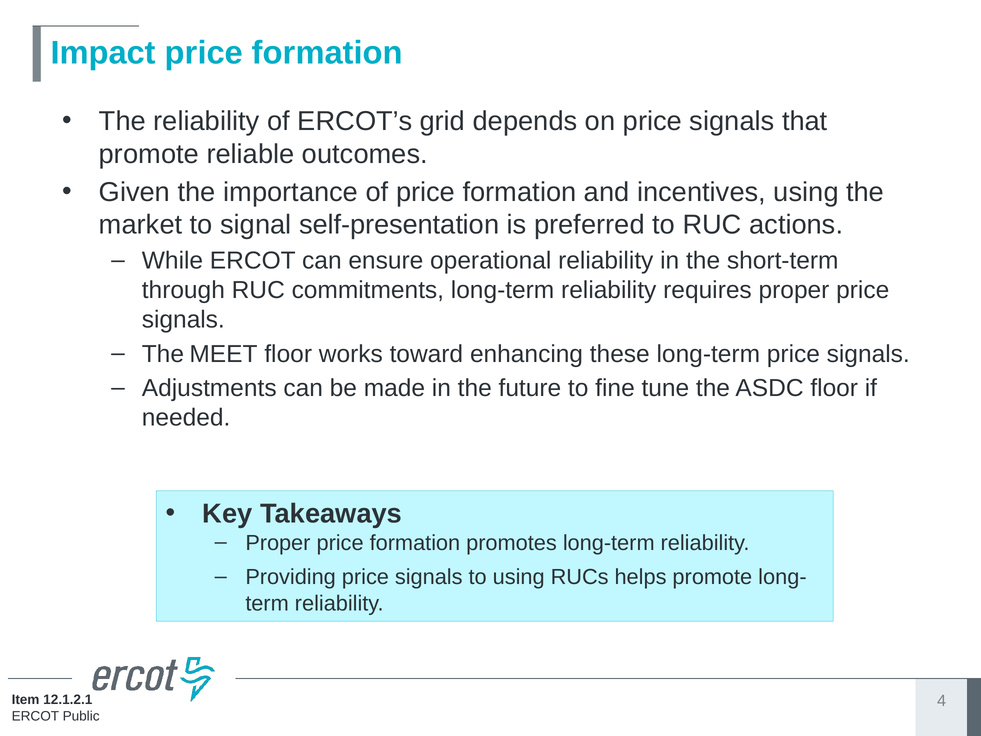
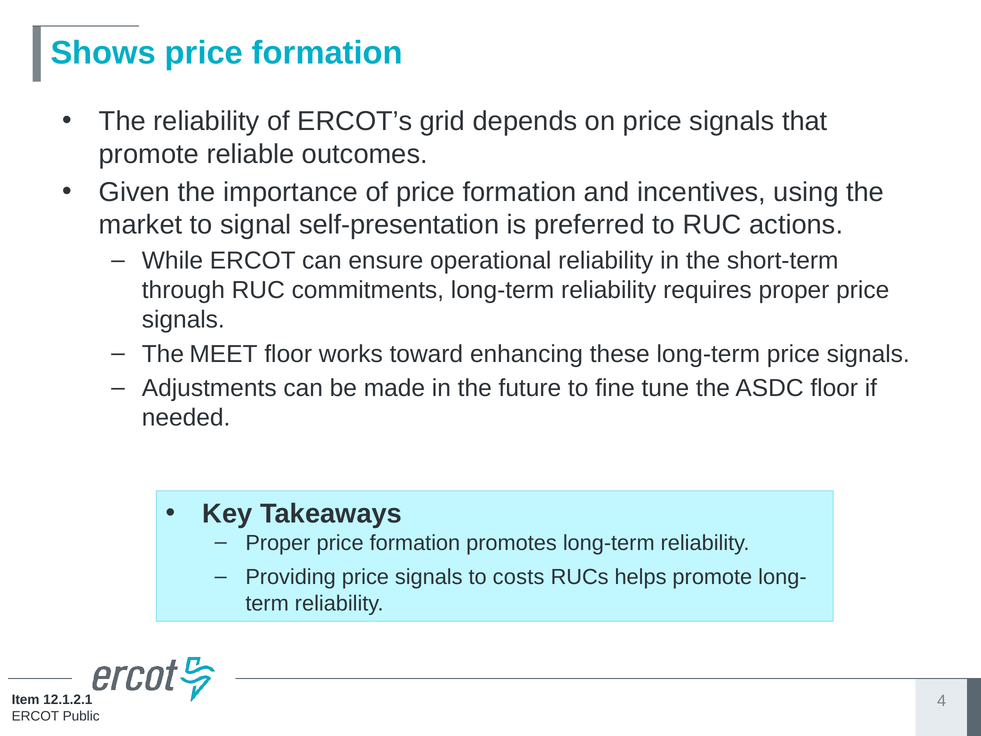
Impact: Impact -> Shows (103, 53)
to using: using -> costs (519, 577)
